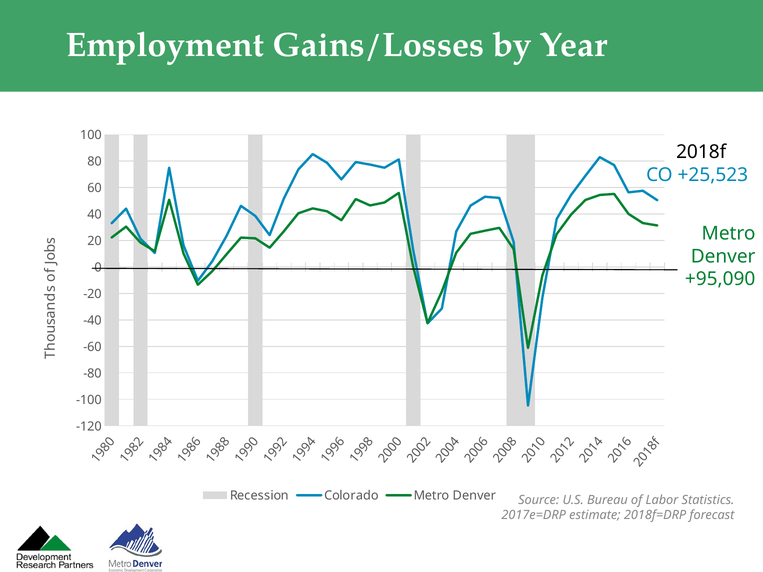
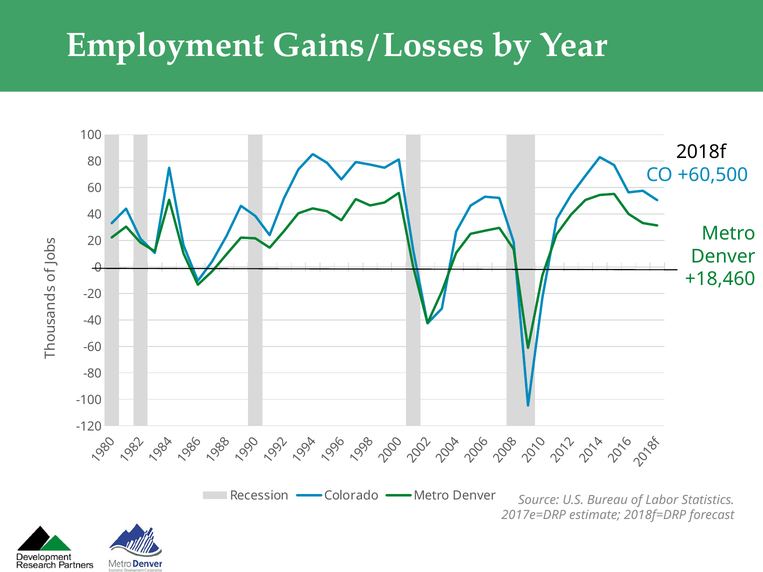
+25,523: +25,523 -> +60,500 (713, 175)
+95,090: +95,090 -> +18,460 (720, 279)
